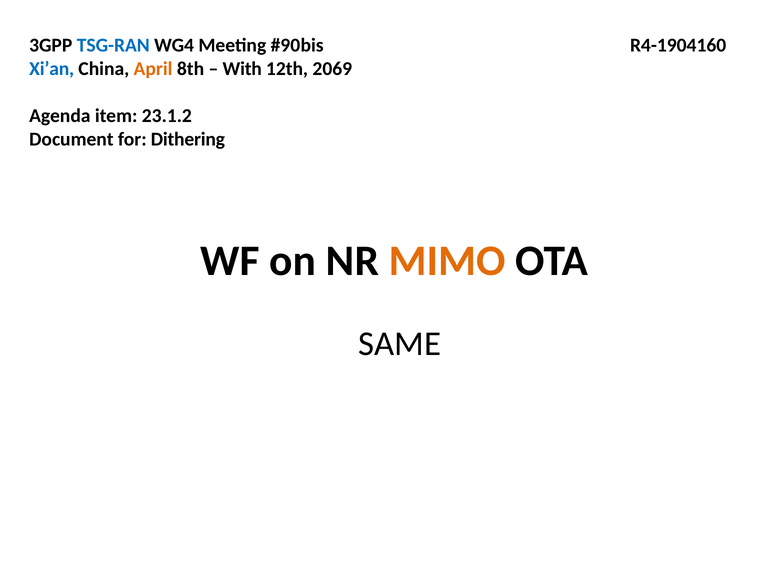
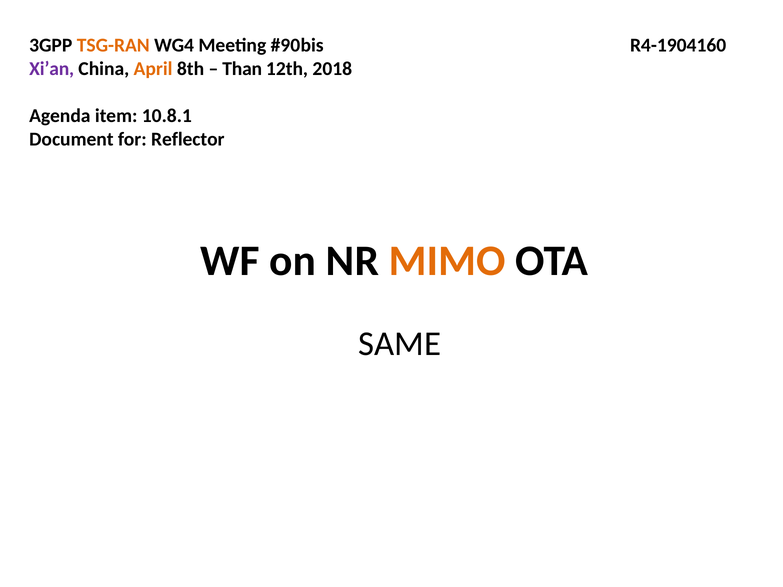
TSG-RAN colour: blue -> orange (113, 45)
Xi’an colour: blue -> purple (52, 69)
With: With -> Than (242, 69)
2069: 2069 -> 2018 (332, 69)
23.1.2: 23.1.2 -> 10.8.1 (167, 116)
Dithering: Dithering -> Reflector (188, 139)
